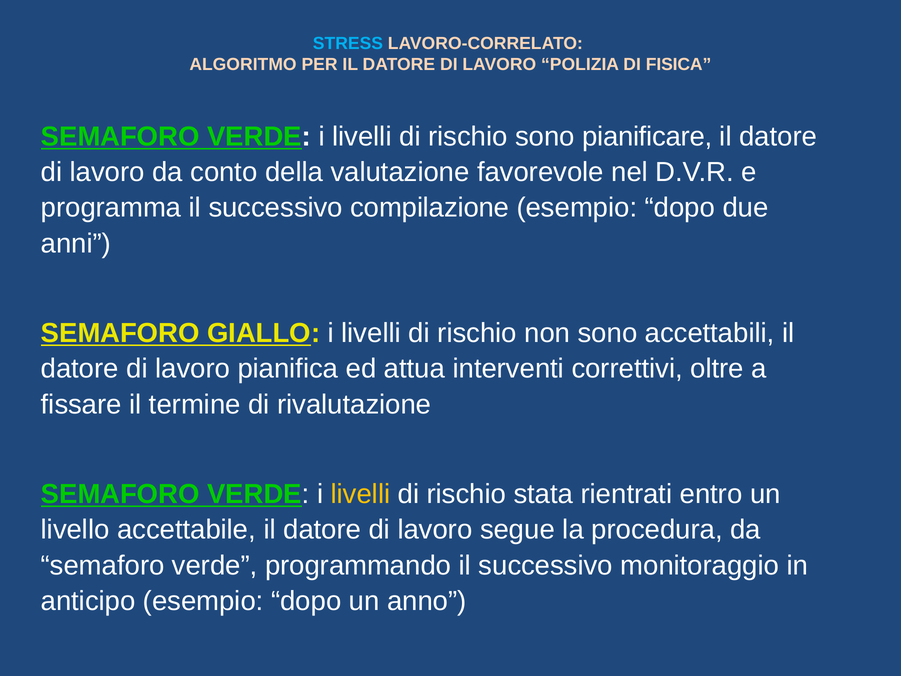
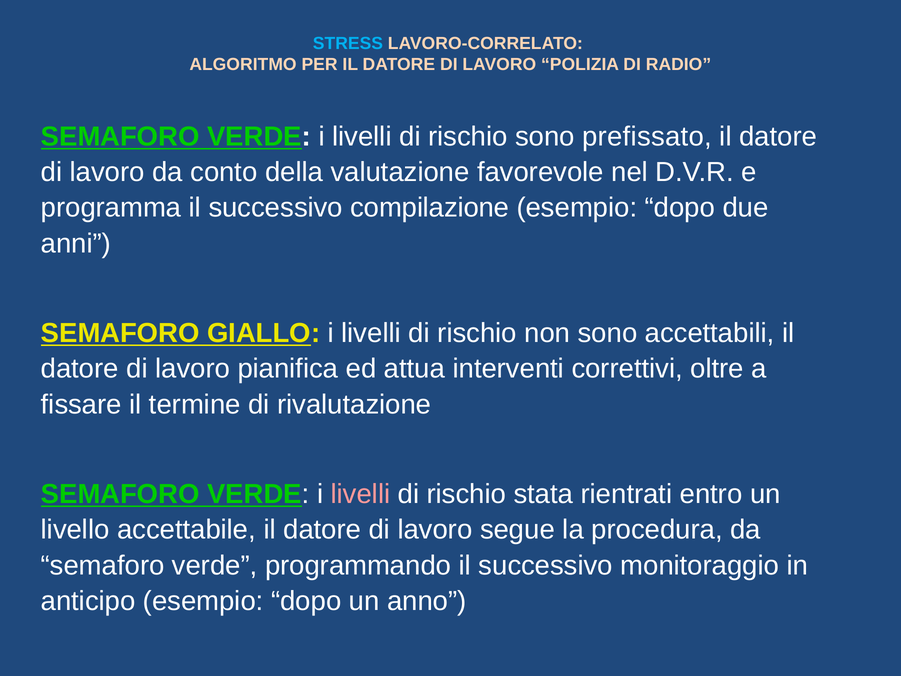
FISICA: FISICA -> RADIO (678, 64)
pianificare: pianificare -> prefissato (647, 136)
livelli colour: yellow -> pink (361, 494)
